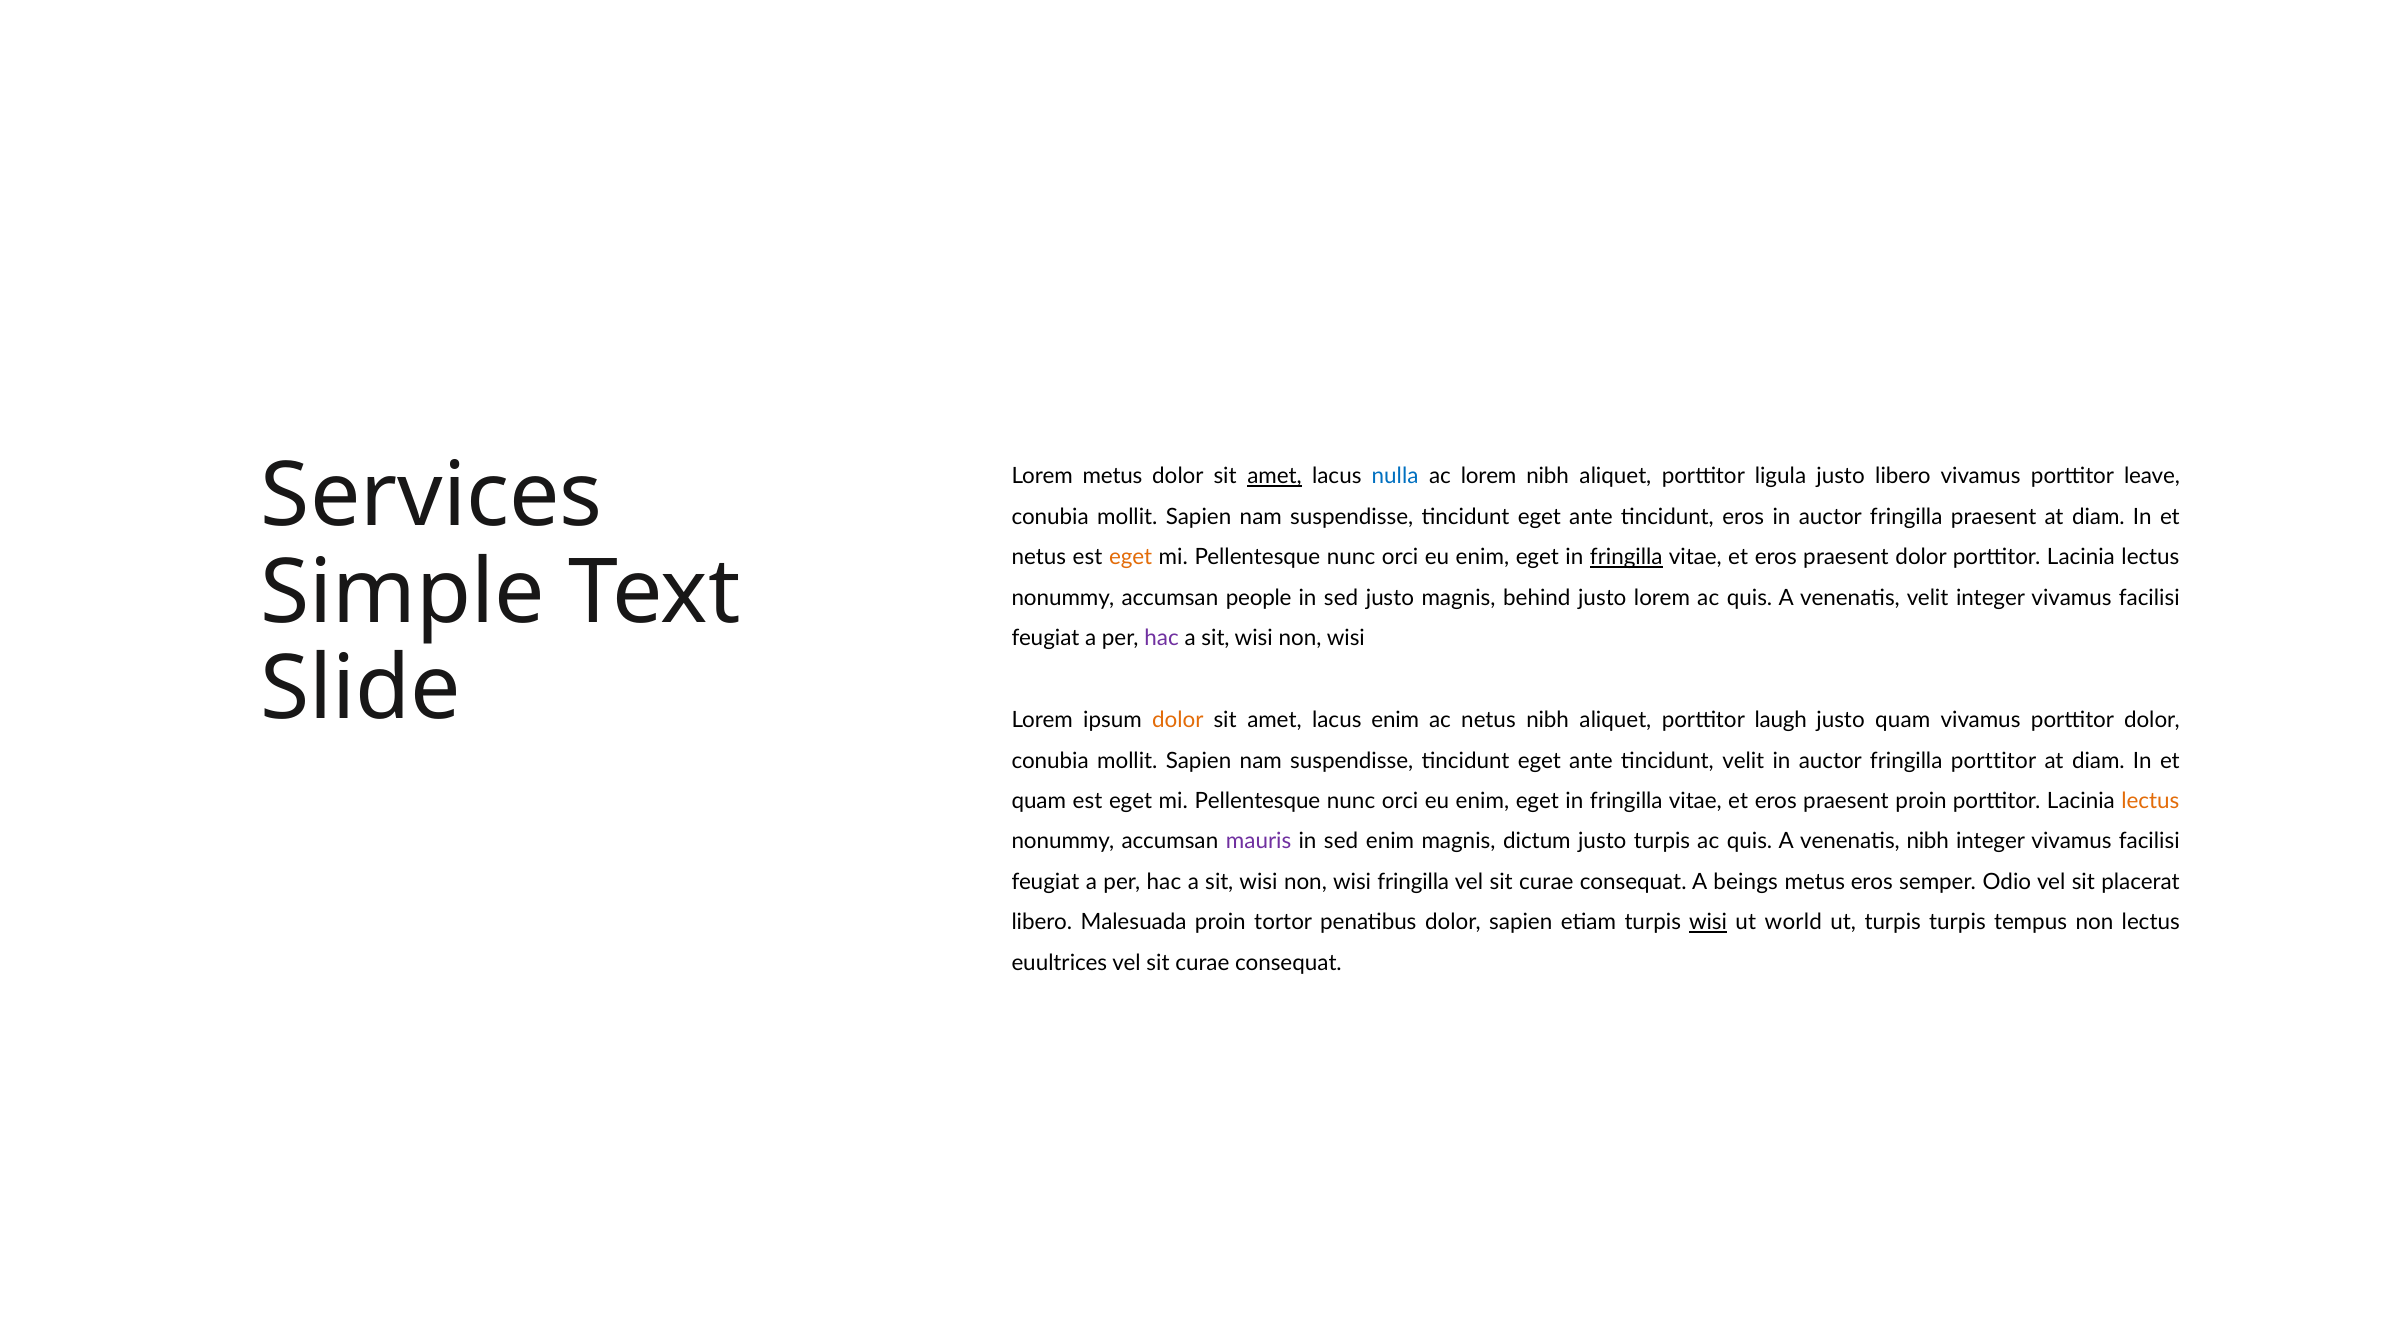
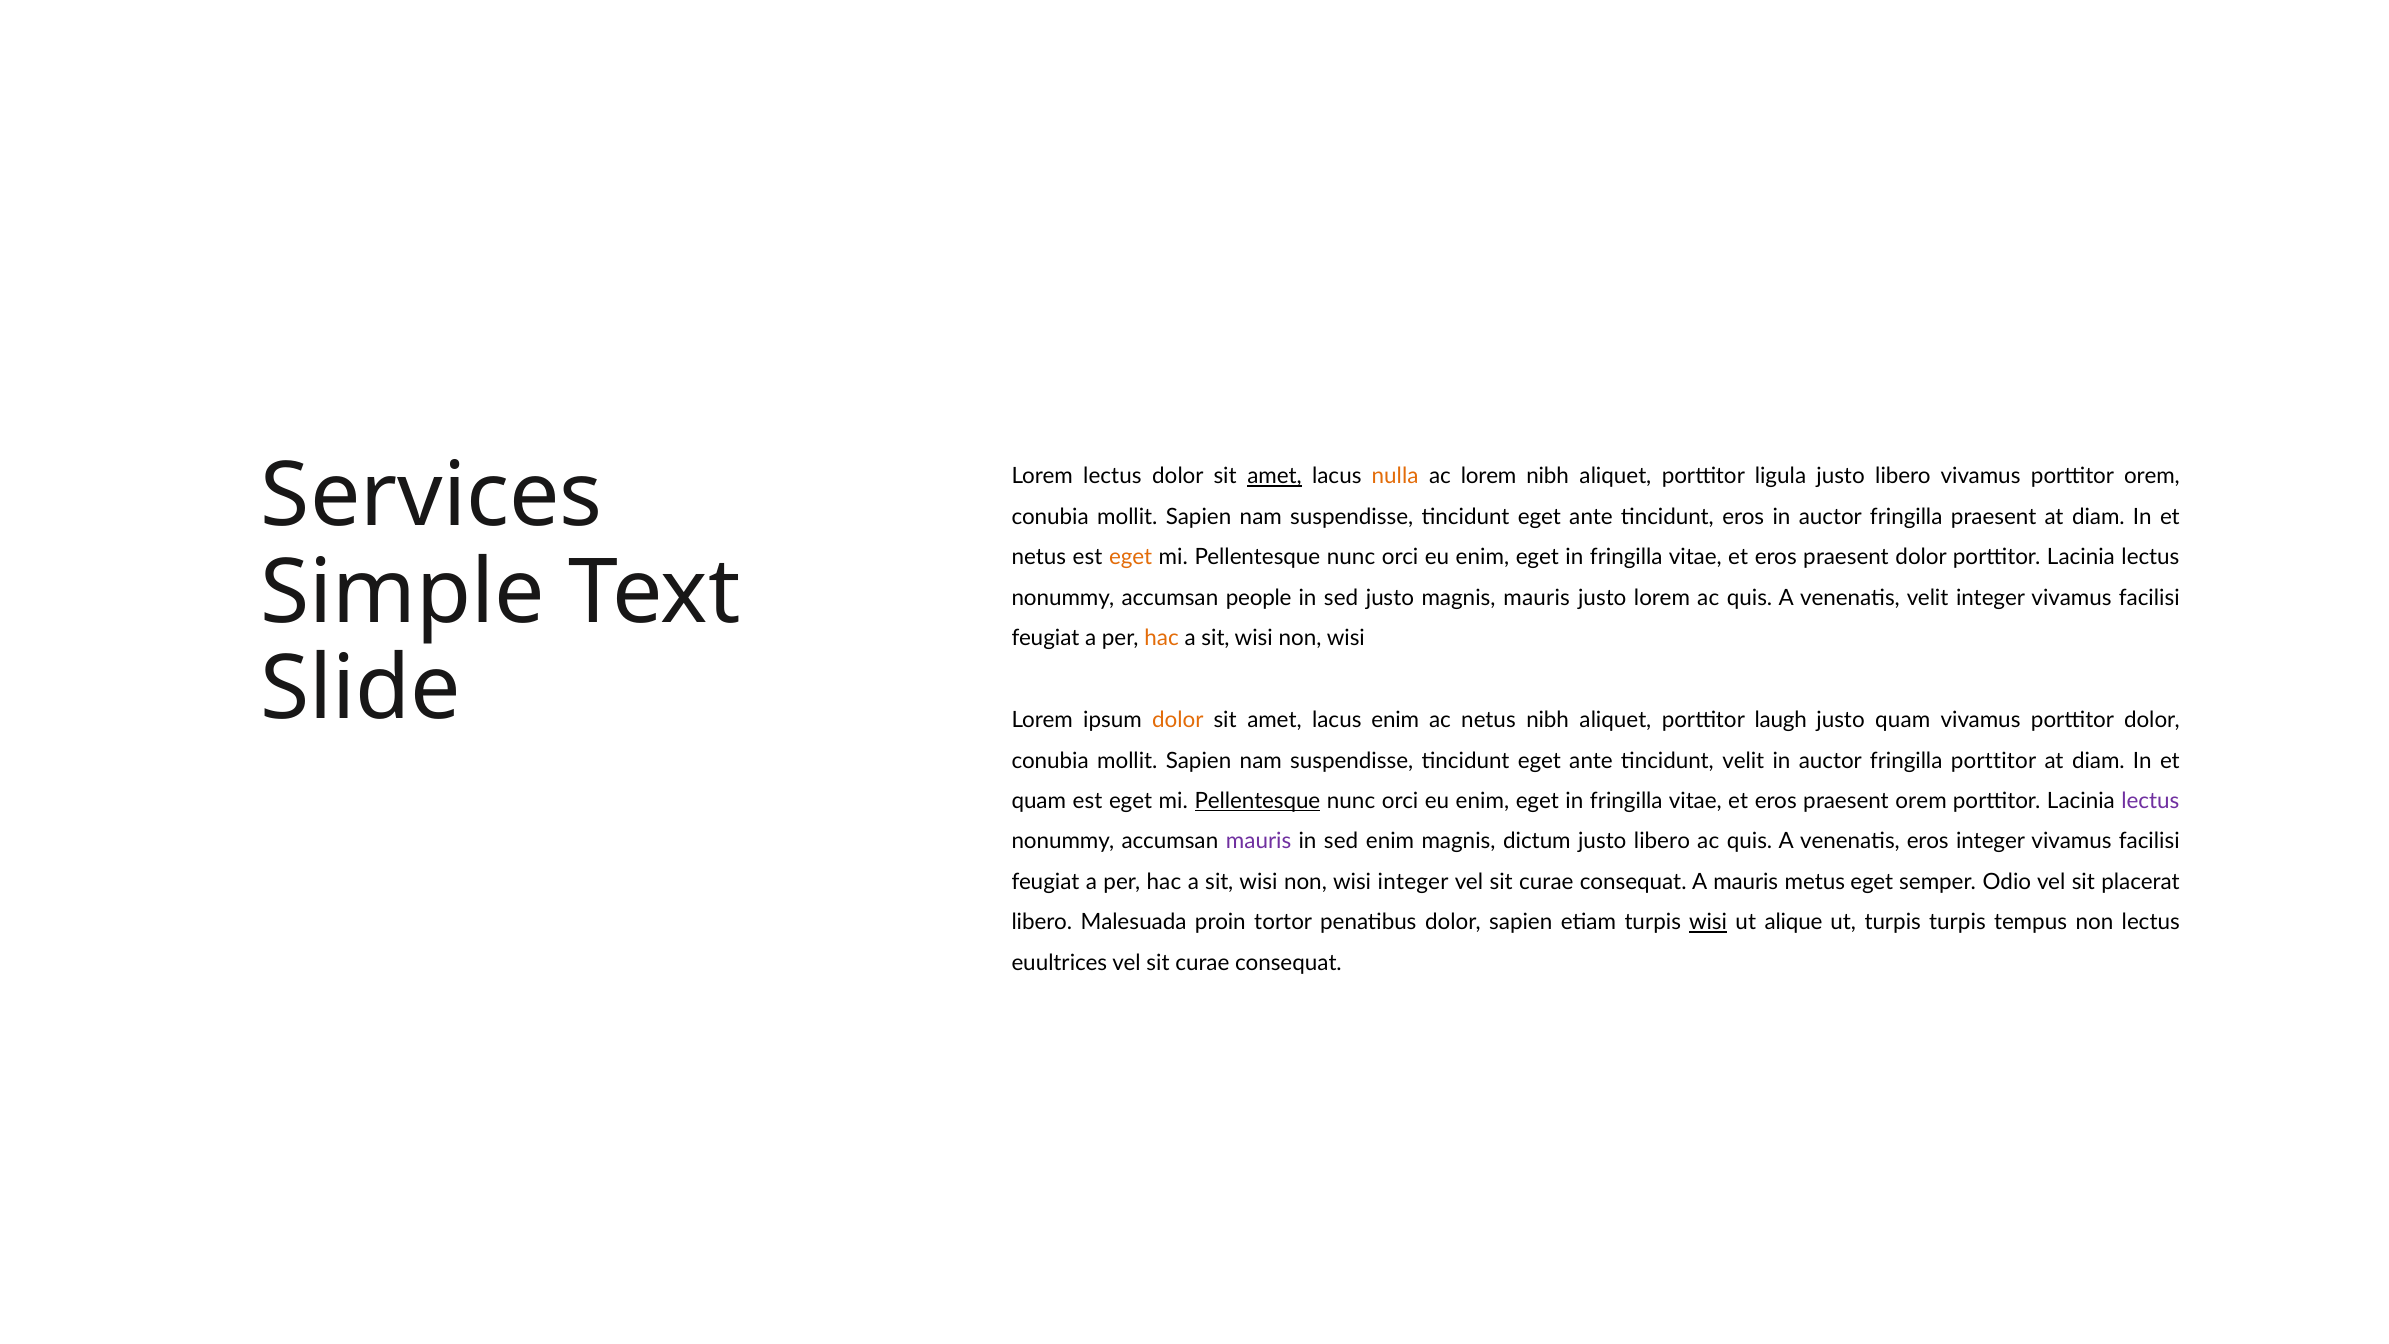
Lorem metus: metus -> lectus (1112, 476)
nulla colour: blue -> orange (1395, 476)
porttitor leave: leave -> orem (2152, 476)
fringilla underline: present -> none (1626, 557)
magnis behind: behind -> mauris (1537, 598)
hac colour: purple -> orange (1162, 638)
Pellentesque underline: none -> present (1257, 801)
praesent proin: proin -> orem (1921, 801)
lectus colour: orange -> purple (2150, 801)
dictum justo turpis: turpis -> libero (1662, 841)
venenatis nibh: nibh -> eros (1928, 841)
wisi fringilla: fringilla -> integer (1413, 882)
A beings: beings -> mauris (1746, 882)
metus eros: eros -> eget (1872, 882)
world: world -> alique (1794, 922)
